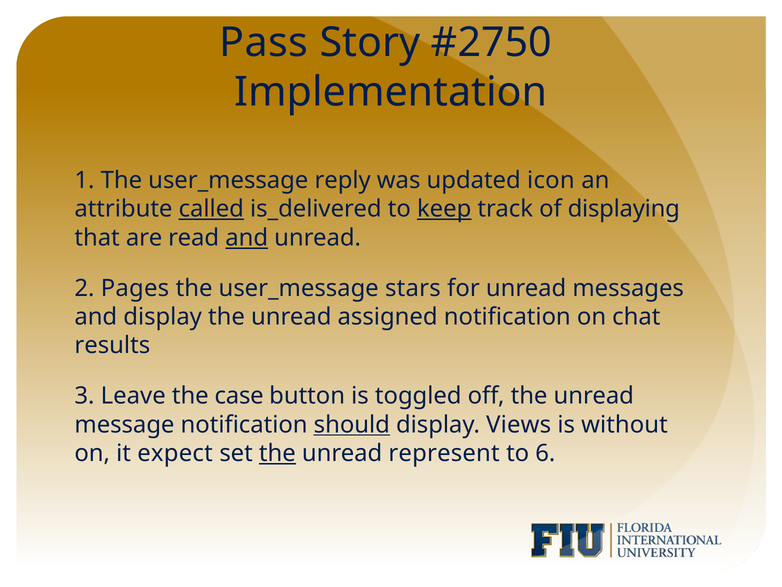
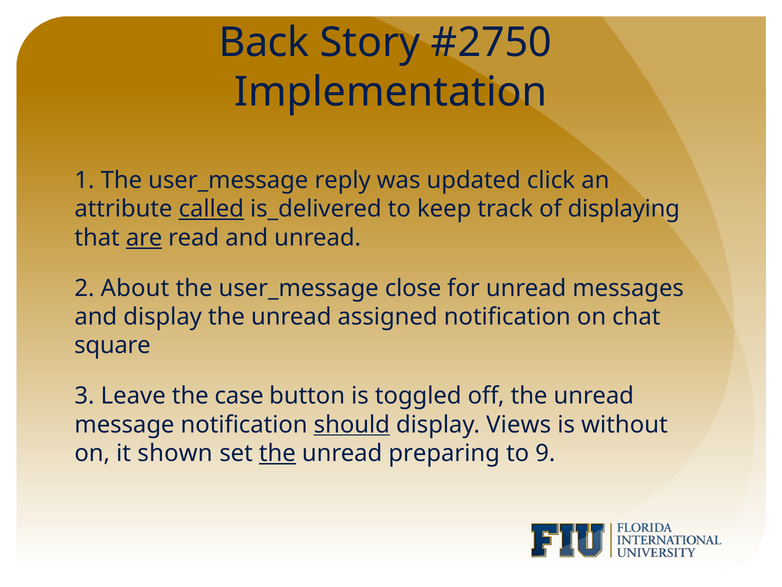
Pass: Pass -> Back (264, 43)
icon: icon -> click (551, 180)
keep underline: present -> none (444, 209)
are underline: none -> present (144, 238)
and underline: present -> none (247, 238)
Pages: Pages -> About (135, 288)
stars: stars -> close (413, 288)
results: results -> square (112, 345)
expect: expect -> shown (175, 453)
represent: represent -> preparing (444, 453)
6: 6 -> 9 (545, 453)
